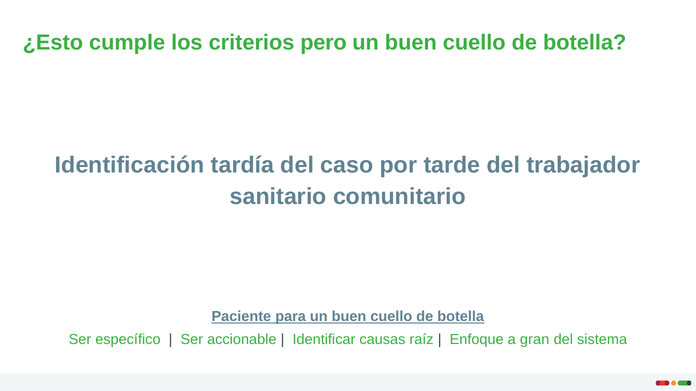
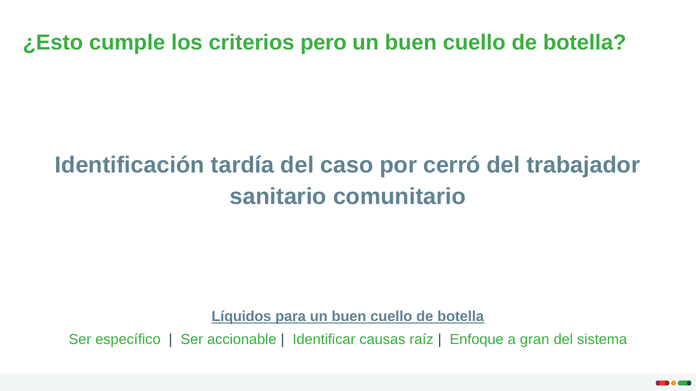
tarde: tarde -> cerró (452, 165)
Paciente: Paciente -> Líquidos (241, 317)
